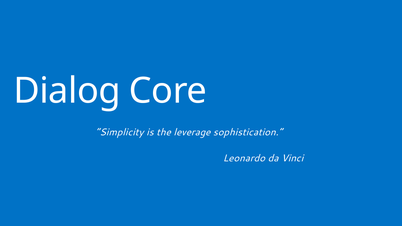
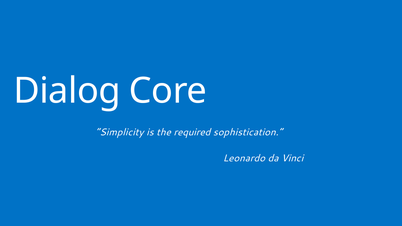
leverage: leverage -> required (192, 132)
